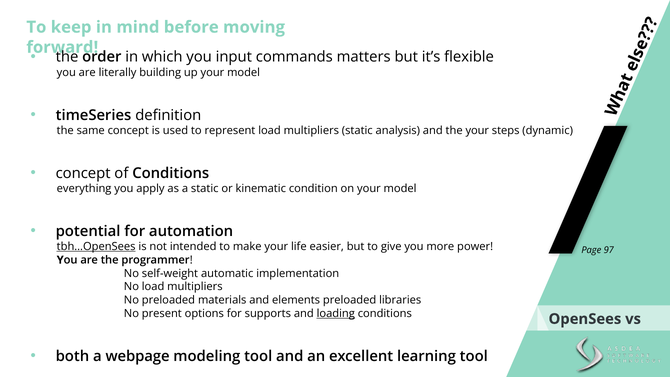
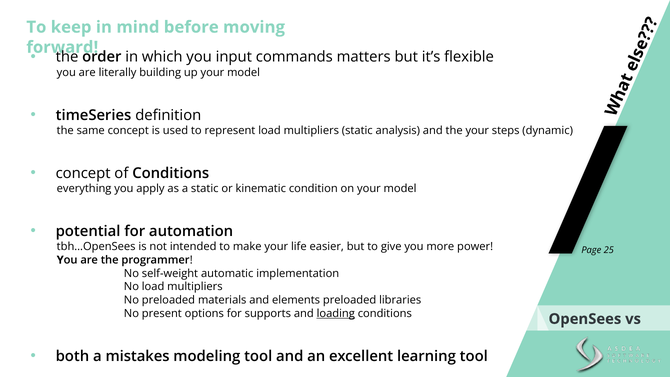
tbh…OpenSees underline: present -> none (96, 247)
97: 97 -> 25 (609, 250)
webpage: webpage -> mistakes (138, 356)
